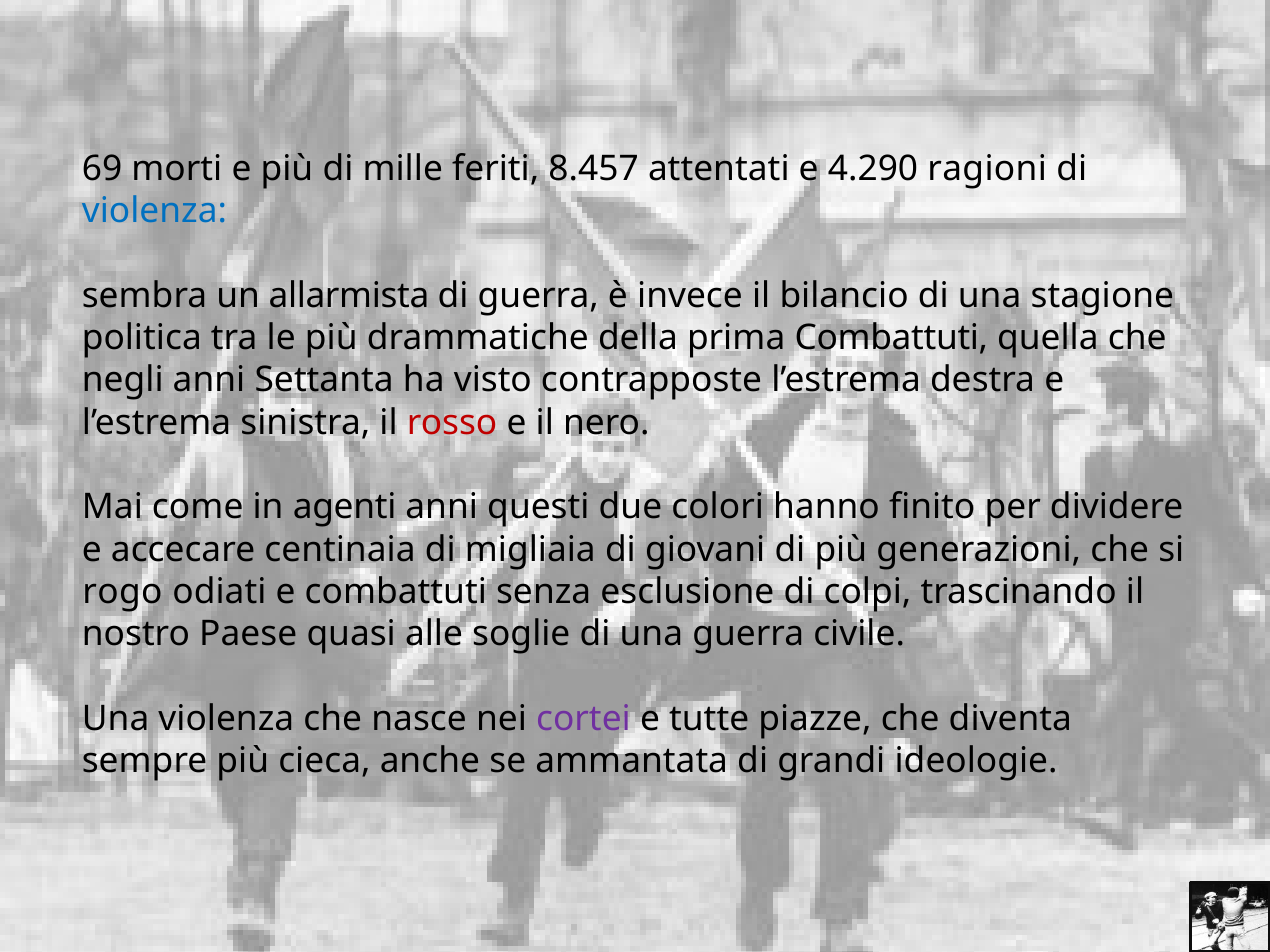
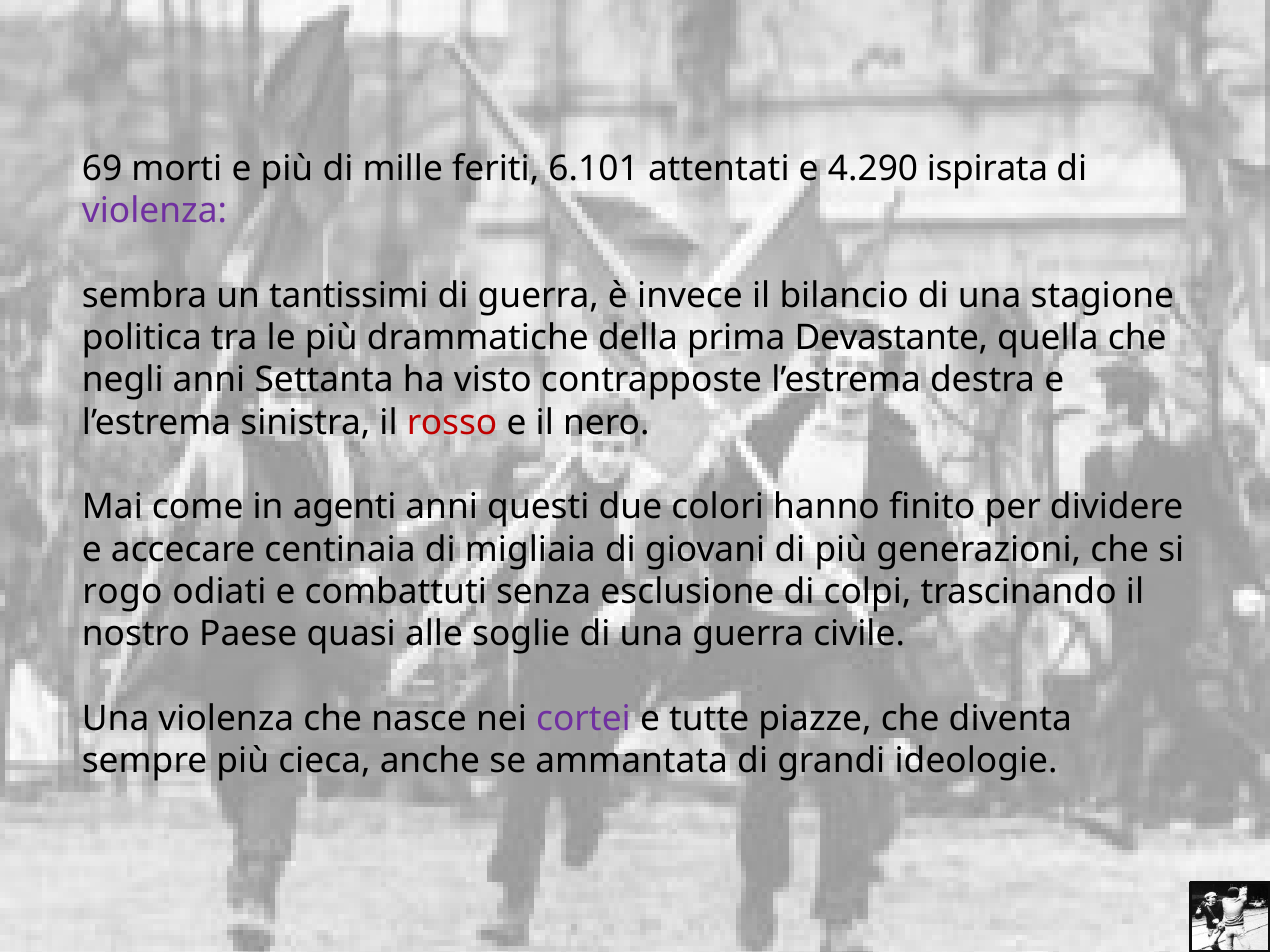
8.457: 8.457 -> 6.101 (594, 169)
ragioni: ragioni -> ispirata (988, 169)
violenza colour: blue -> purple (154, 211)
allarmista: allarmista -> tantissimi (349, 296)
prima Combattuti: Combattuti -> Devastante (891, 338)
